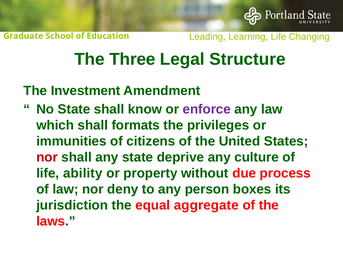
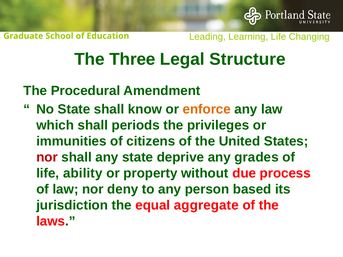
Investment: Investment -> Procedural (86, 91)
enforce colour: purple -> orange (207, 109)
formats: formats -> periods (136, 125)
culture: culture -> grades (257, 157)
boxes: boxes -> based (252, 189)
